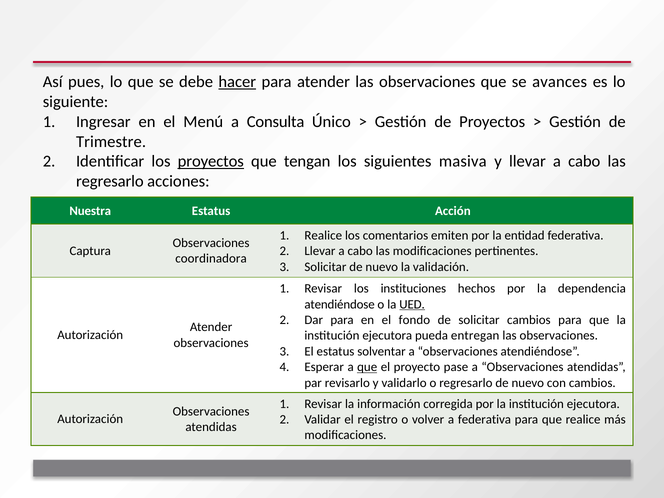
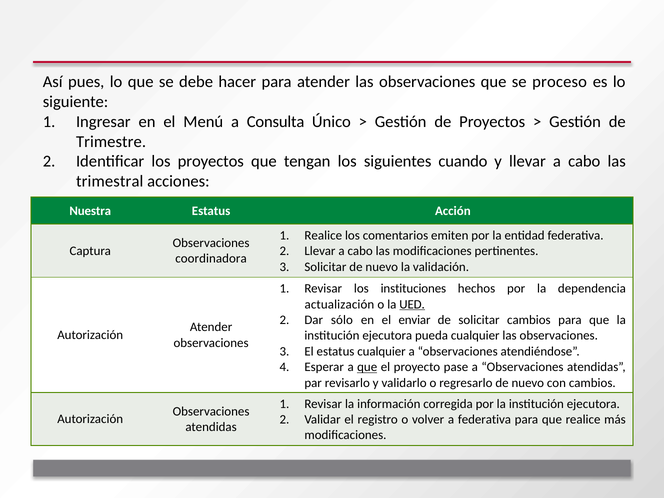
hacer underline: present -> none (237, 82)
avances: avances -> proceso (560, 82)
proyectos underline: present -> none (211, 161)
masiva: masiva -> cuando (463, 161)
regresarlo: regresarlo -> trimestral (110, 181)
atendiéndose: atendiéndose -> actualización (339, 304)
Dar para: para -> sólo (342, 320)
fondo: fondo -> enviar (415, 320)
pueda entregan: entregan -> cualquier (475, 336)
estatus solventar: solventar -> cualquier (382, 351)
